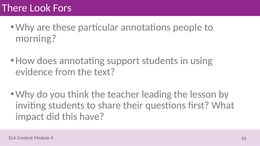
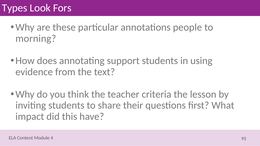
There: There -> Types (15, 8)
leading: leading -> criteria (157, 94)
